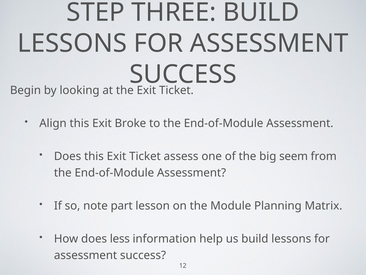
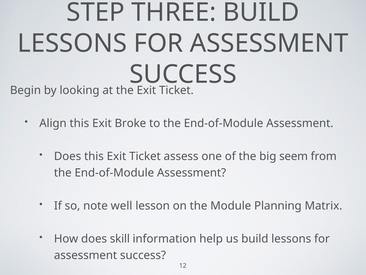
part: part -> well (122, 206)
less: less -> skill (120, 238)
